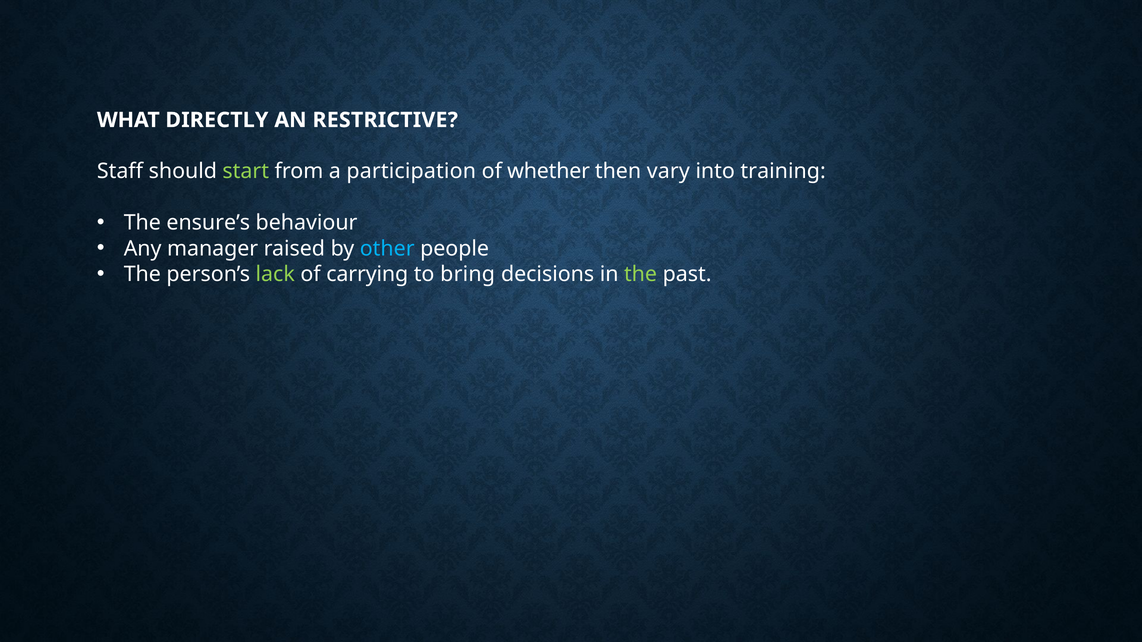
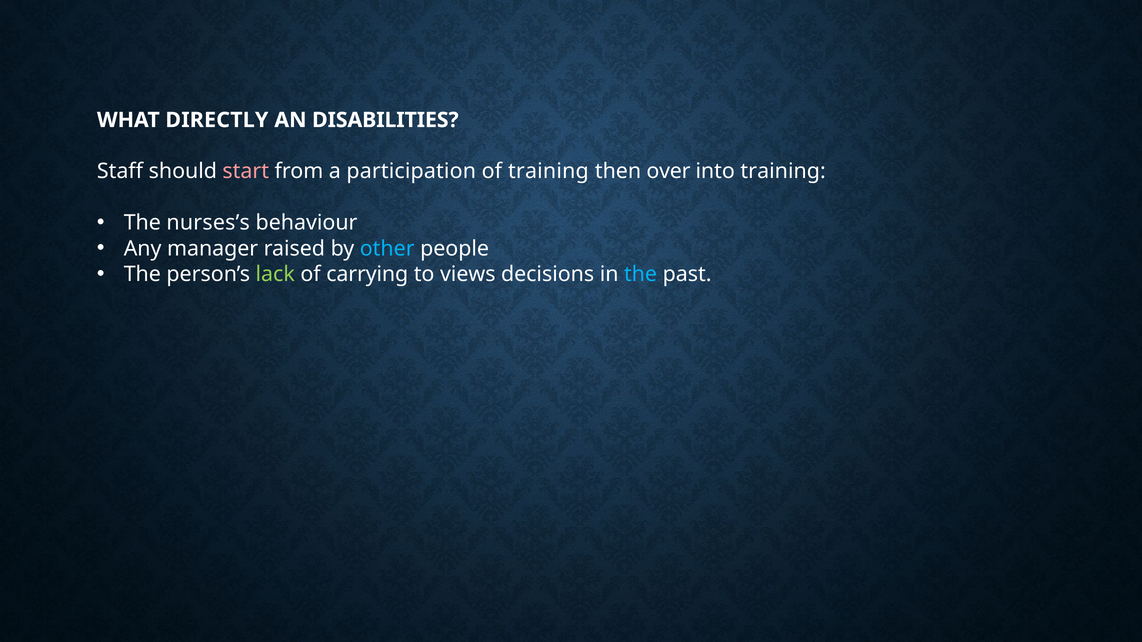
RESTRICTIVE: RESTRICTIVE -> DISABILITIES (385, 120)
start colour: light green -> pink (246, 172)
of whether: whether -> training (548, 172)
vary: vary -> over (668, 172)
ensure’s: ensure’s -> nurses’s (208, 223)
bring: bring -> views (468, 274)
the colour: light green -> light blue (641, 274)
